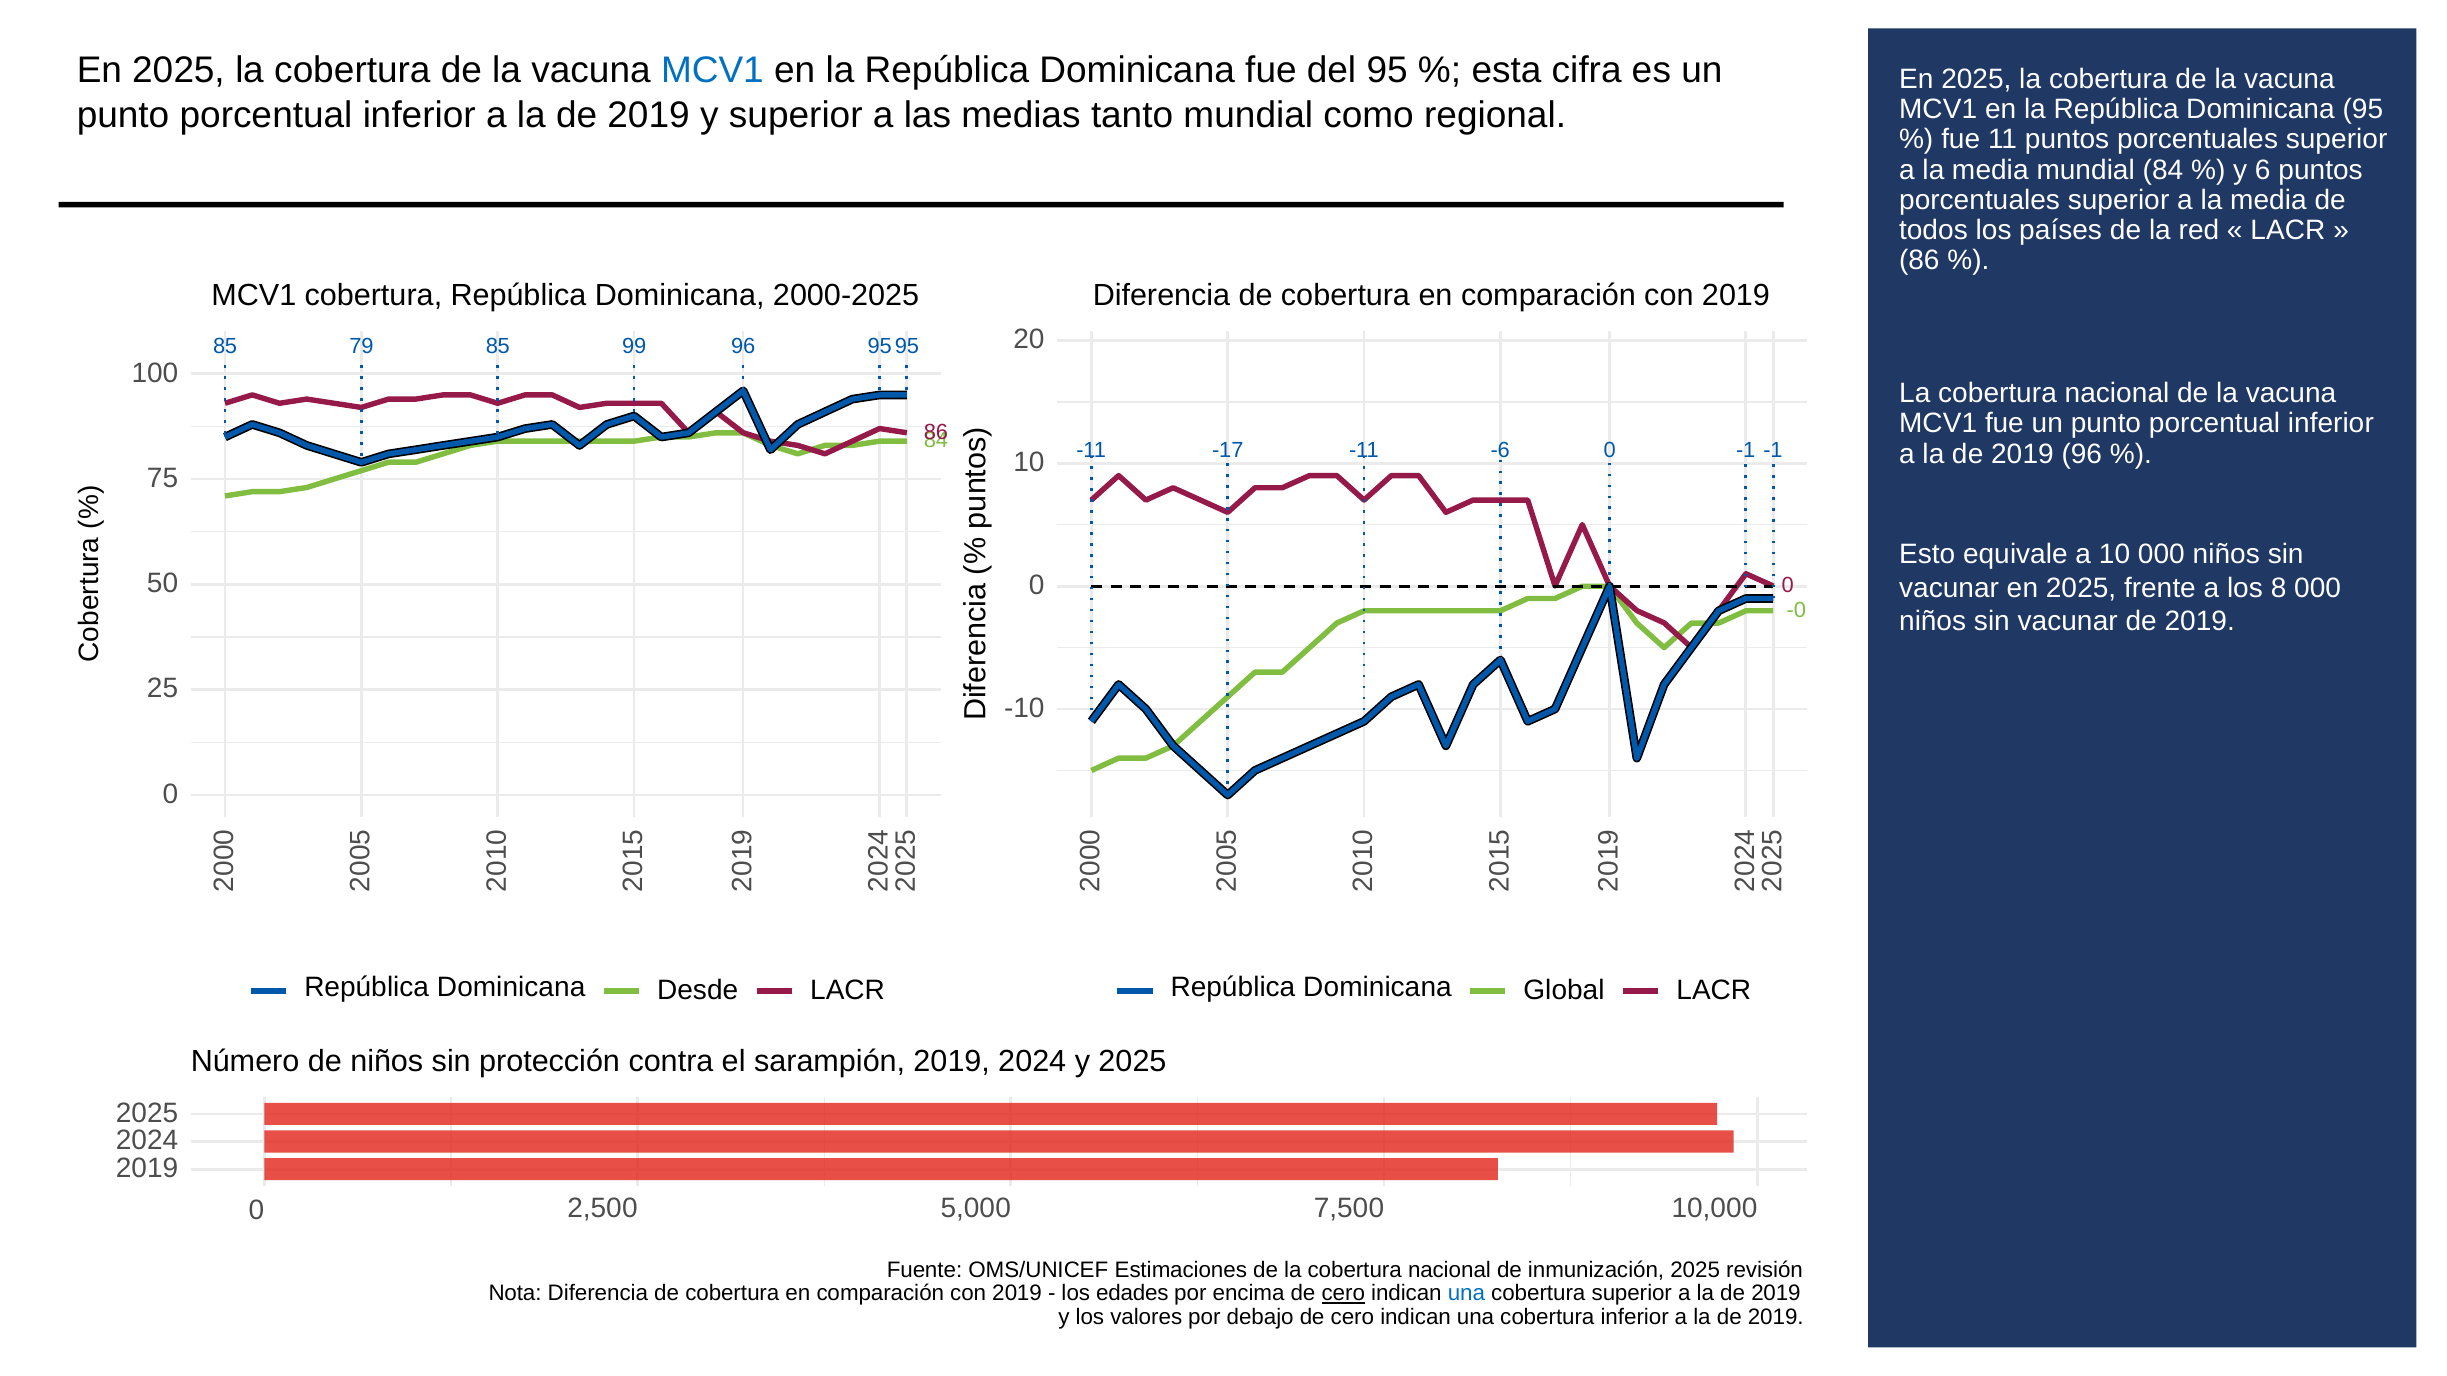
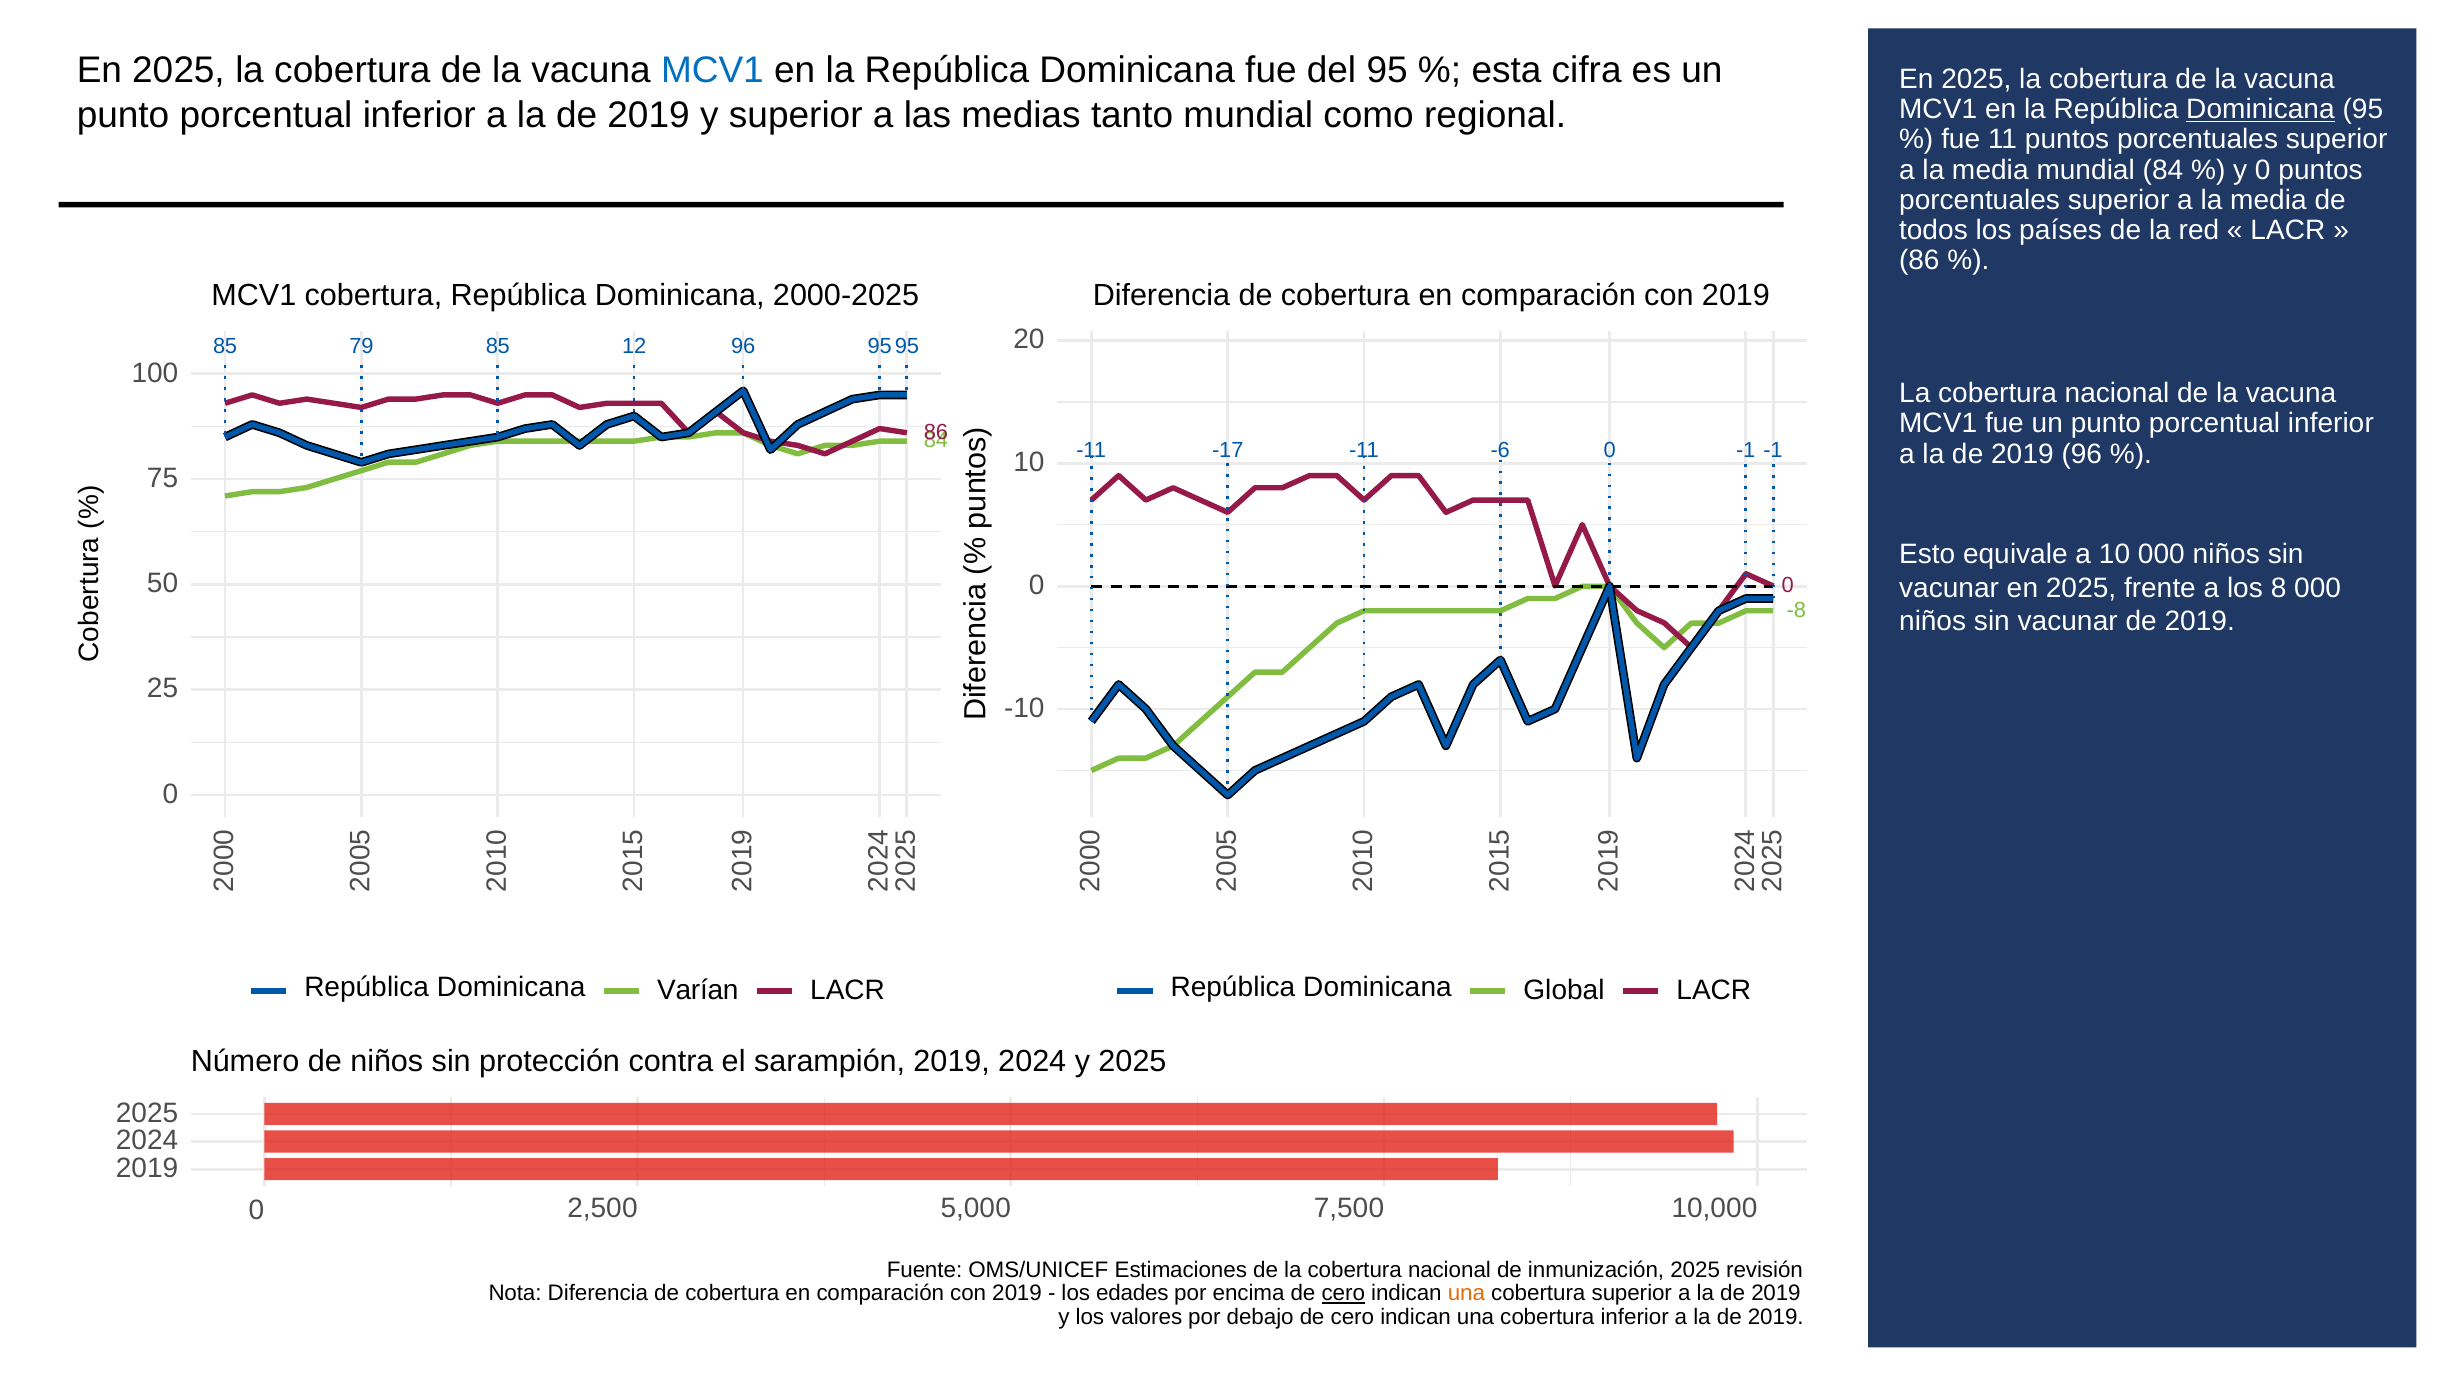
Dominicana underline: none -> present (2260, 109)
y 6: 6 -> 0 (2263, 170)
99: 99 -> 12 (634, 347)
-0: -0 -> -8 (1796, 610)
Desde: Desde -> Varían (698, 990)
una colour: blue -> orange (1466, 1294)
